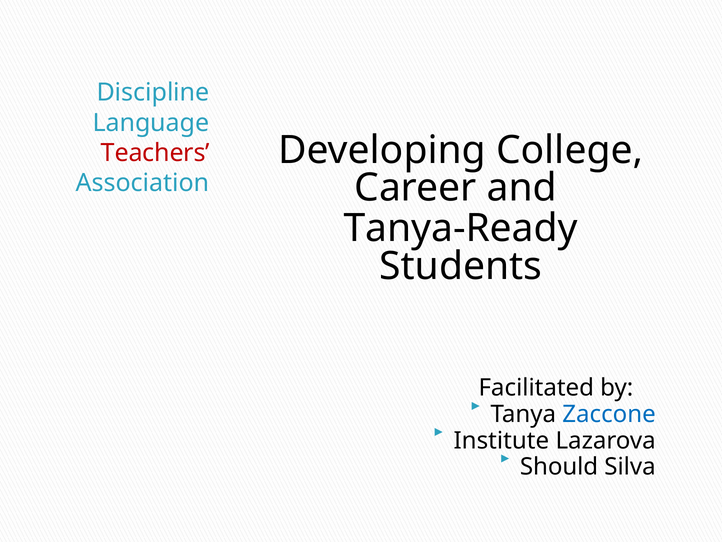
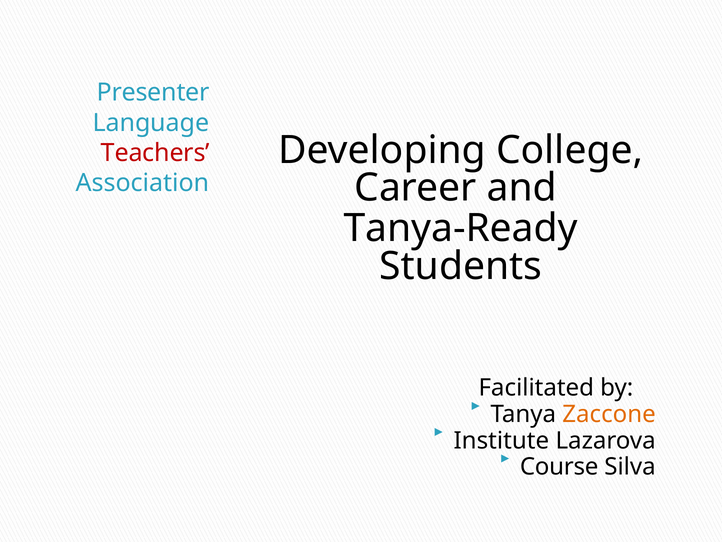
Discipline: Discipline -> Presenter (153, 93)
Zaccone colour: blue -> orange (609, 414)
Should: Should -> Course (559, 466)
